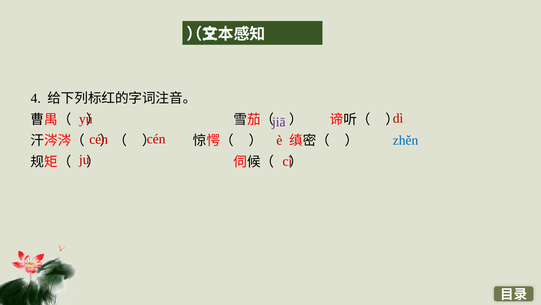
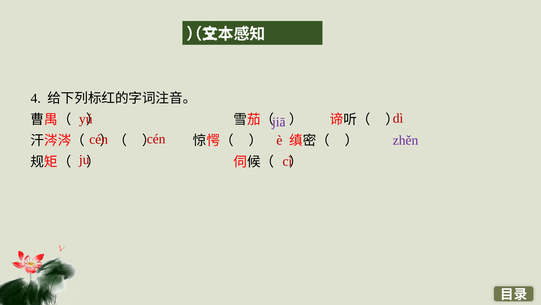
zhěn colour: blue -> purple (406, 140)
